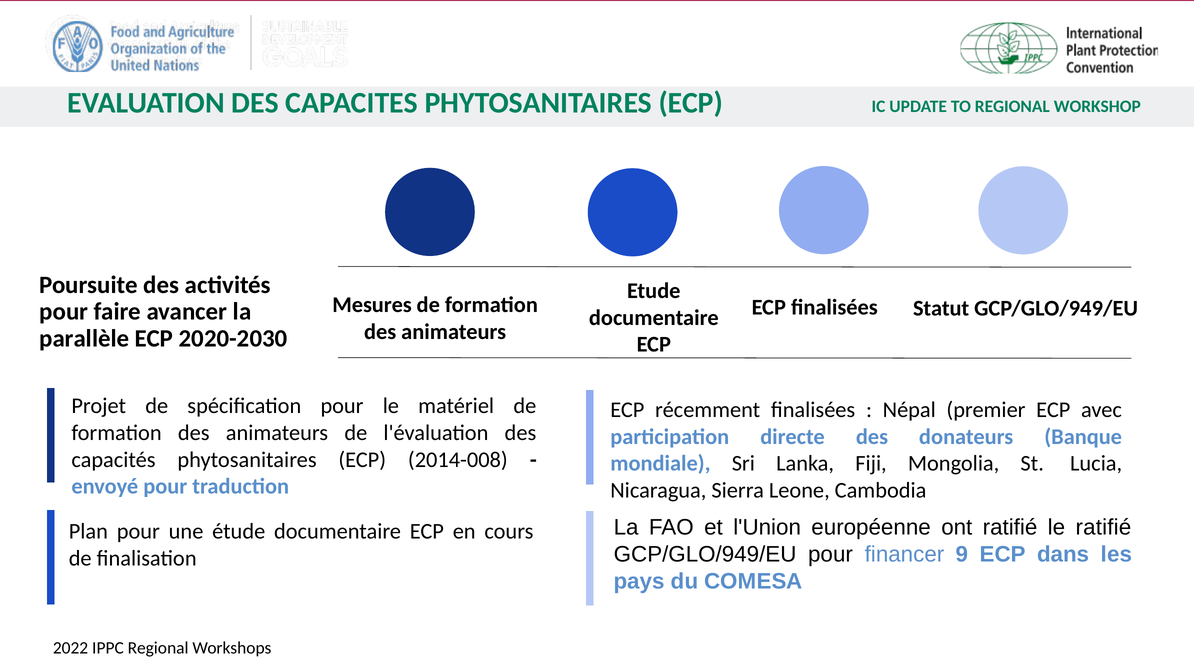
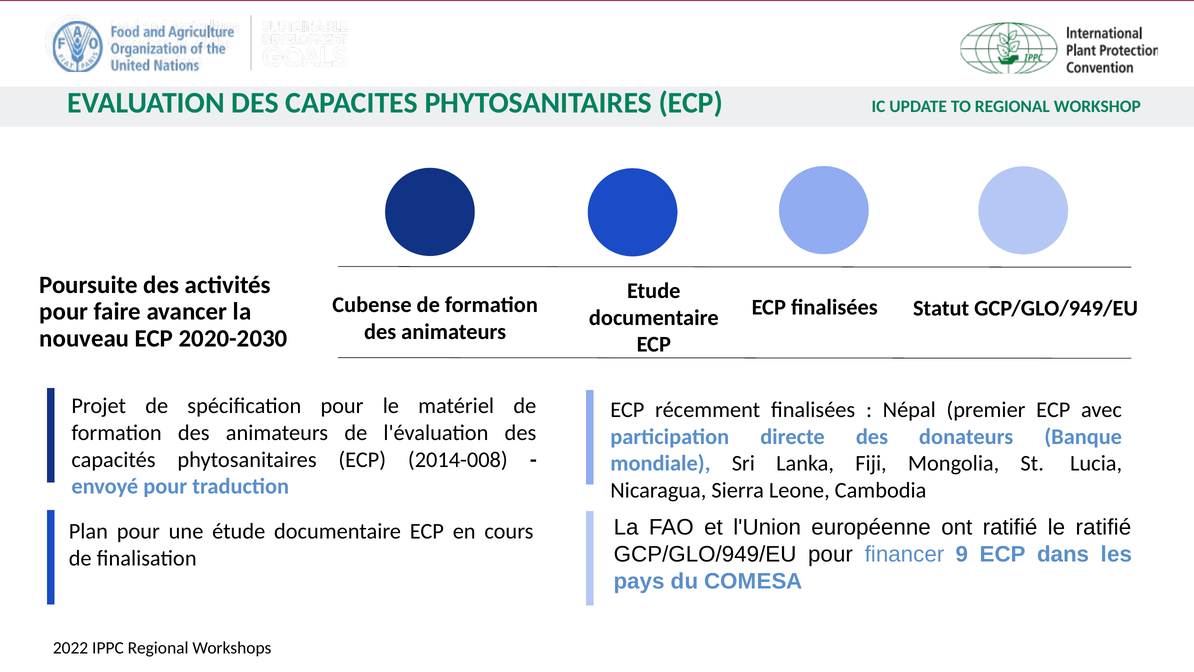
Mesures: Mesures -> Cubense (372, 305)
parallèle: parallèle -> nouveau (84, 338)
